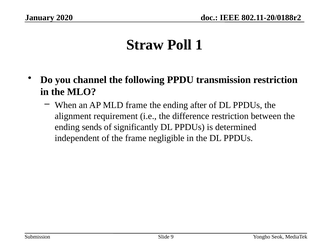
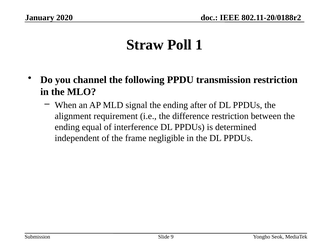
MLD frame: frame -> signal (136, 105)
sends: sends -> equal (92, 127)
significantly: significantly -> interference (136, 127)
